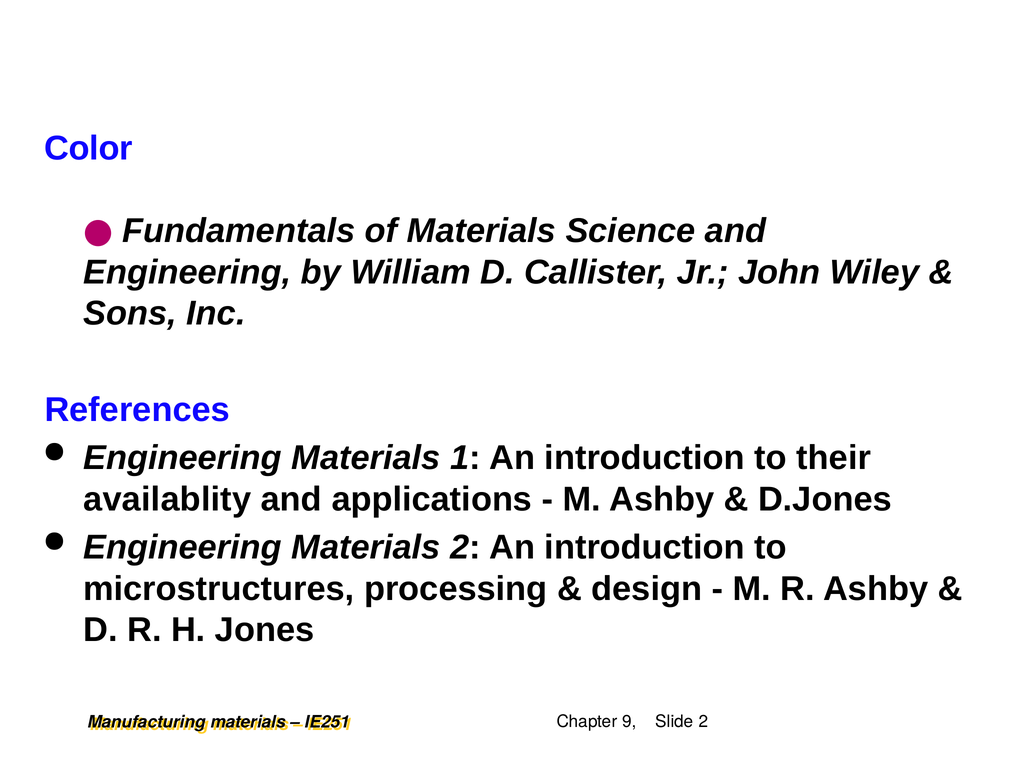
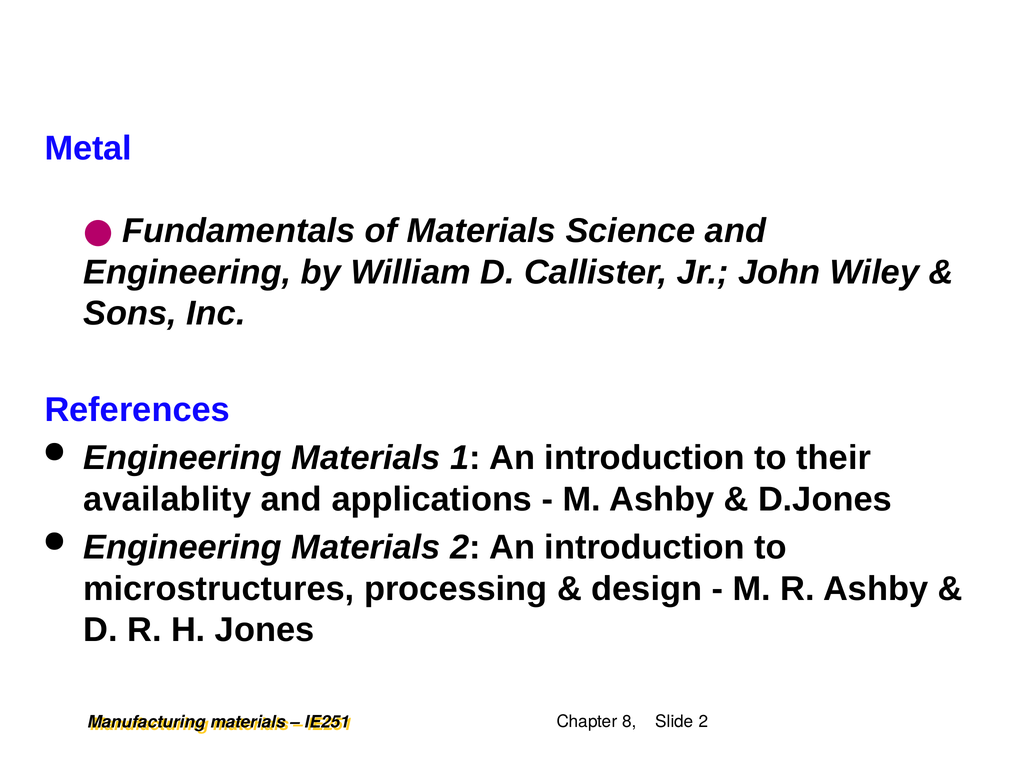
Color: Color -> Metal (88, 148)
9: 9 -> 8 (629, 722)
